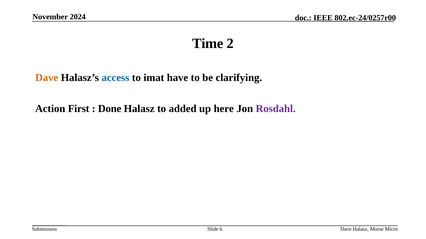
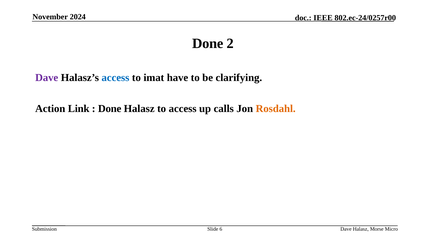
Time: Time -> Done (208, 44)
Dave colour: orange -> purple (47, 78)
First: First -> Link (79, 109)
to added: added -> access (183, 109)
here: here -> calls (224, 109)
Rosdahl colour: purple -> orange (276, 109)
